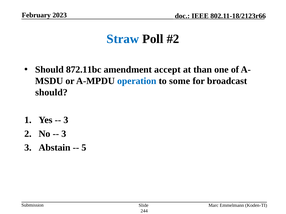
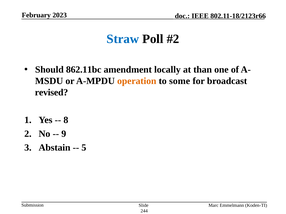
872.11bc: 872.11bc -> 862.11bc (84, 70)
accept: accept -> locally (167, 70)
operation colour: blue -> orange (137, 81)
should: should -> revised (51, 93)
3: 3 -> 8 (66, 120)
3: 3 -> 9 (64, 134)
